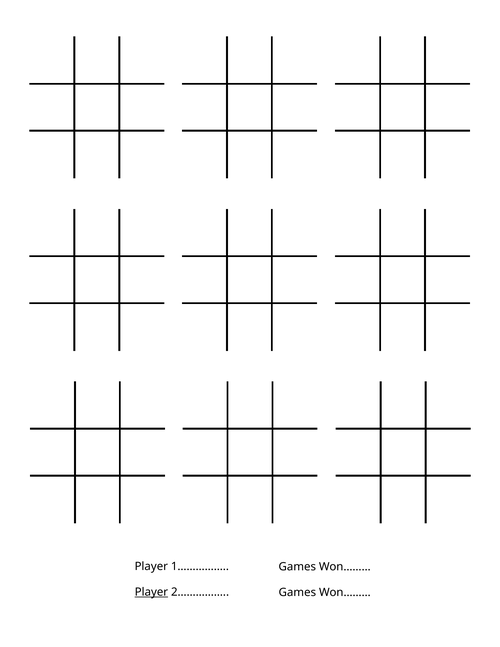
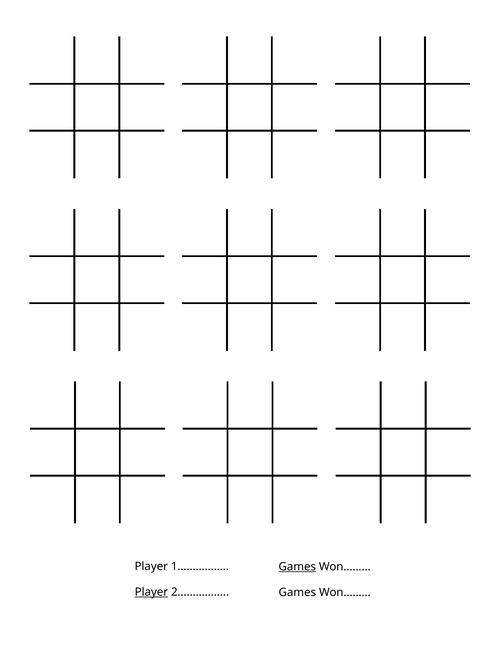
Games underline: none -> present (297, 567)
